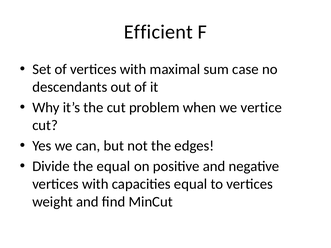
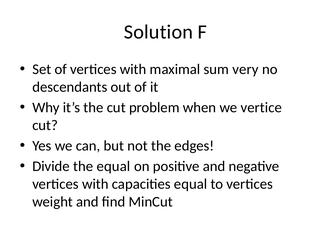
Efficient: Efficient -> Solution (158, 32)
case: case -> very (245, 69)
